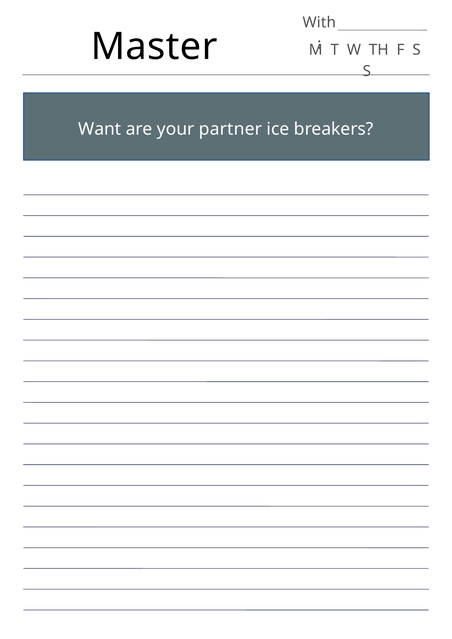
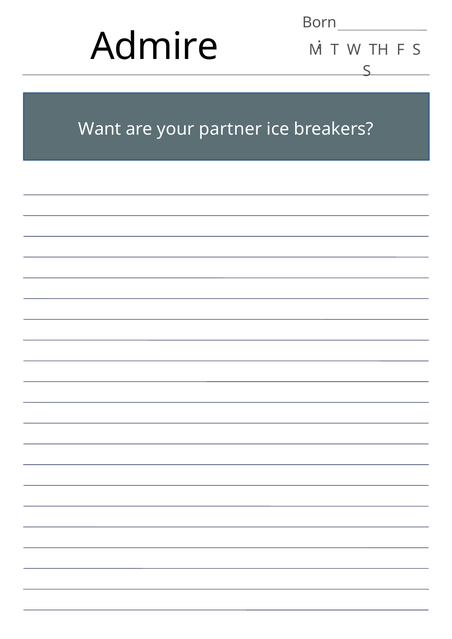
With: With -> Born (319, 22)
Master: Master -> Admire (154, 47)
